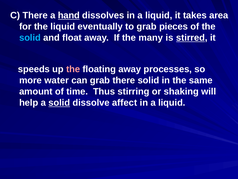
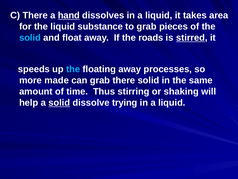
eventually: eventually -> substance (100, 26)
many: many -> roads (151, 38)
the colour: pink -> light blue (73, 69)
water: water -> made (57, 80)
affect: affect -> trying (125, 102)
